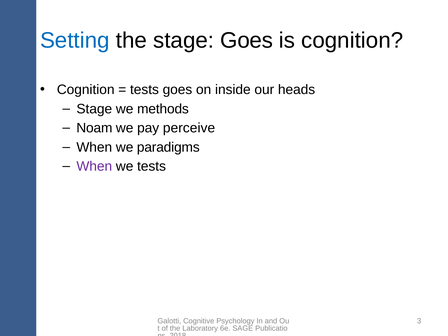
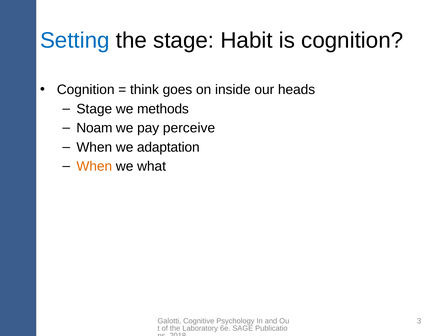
stage Goes: Goes -> Habit (247, 41)
tests: tests -> think (144, 90)
paradigms: paradigms -> adaptation (168, 147)
When colour: purple -> orange (94, 166)
we tests: tests -> what (152, 166)
